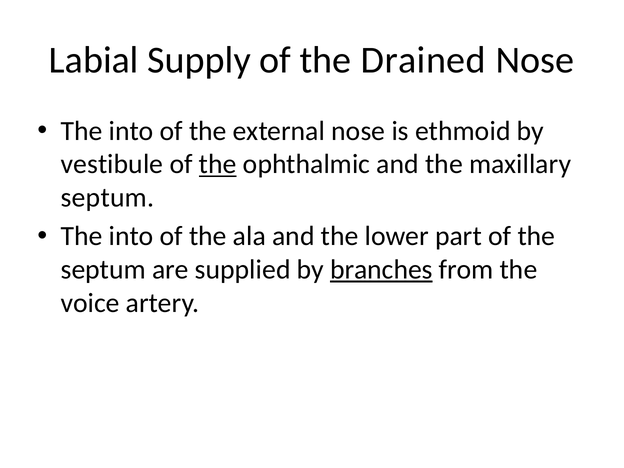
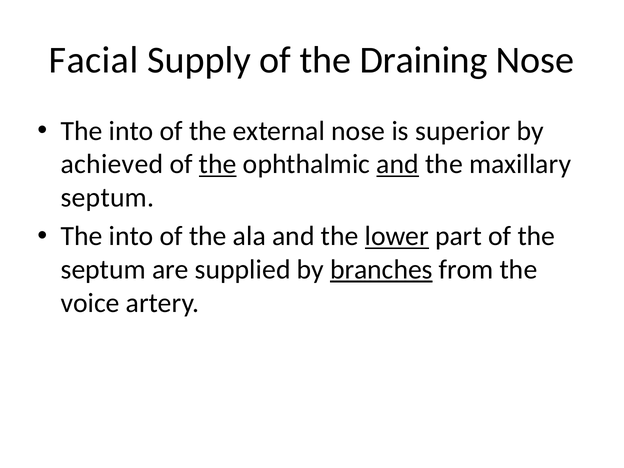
Labial: Labial -> Facial (94, 60)
Drained: Drained -> Draining (424, 60)
ethmoid: ethmoid -> superior (463, 131)
vestibule: vestibule -> achieved (112, 164)
and underline: none -> present (398, 164)
lower underline: none -> present (397, 236)
